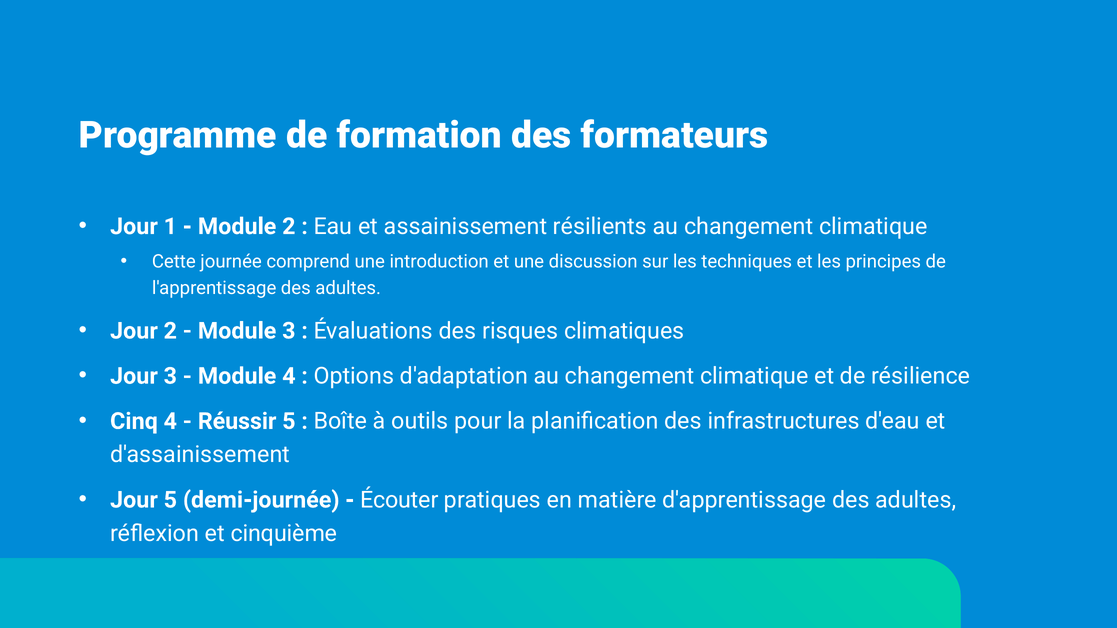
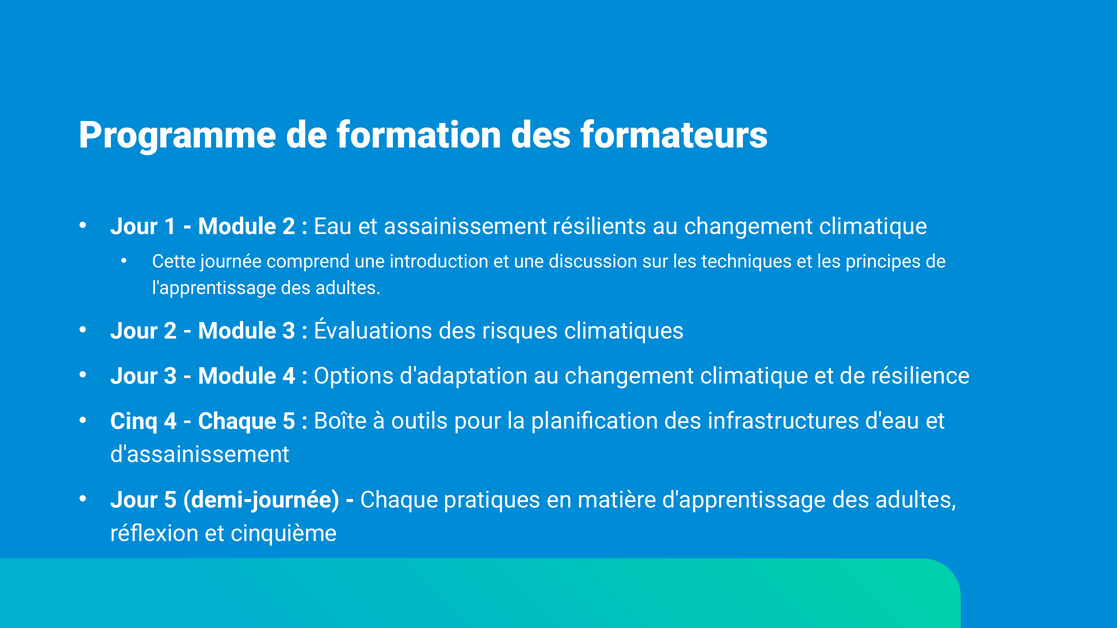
Réussir: Réussir -> Chaque (237, 421)
Écouter: Écouter -> Chaque (399, 500)
